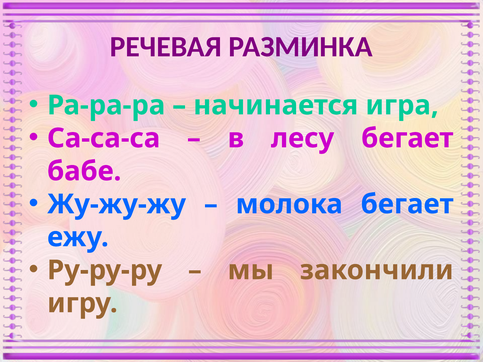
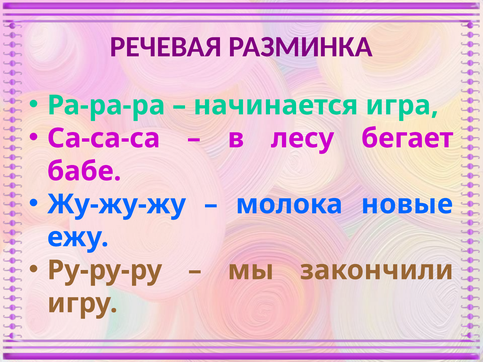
молока бегает: бегает -> новые (407, 204)
